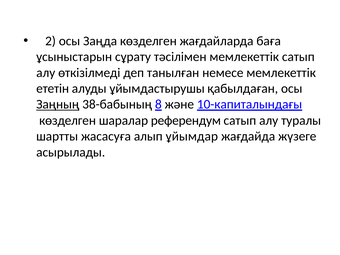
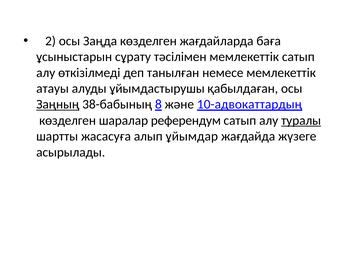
ететiн: ететiн -> атауы (53, 89)
10-капиталындағы: 10-капиталындағы -> 10-адвокаттардың (250, 104)
туралы underline: none -> present (301, 121)
